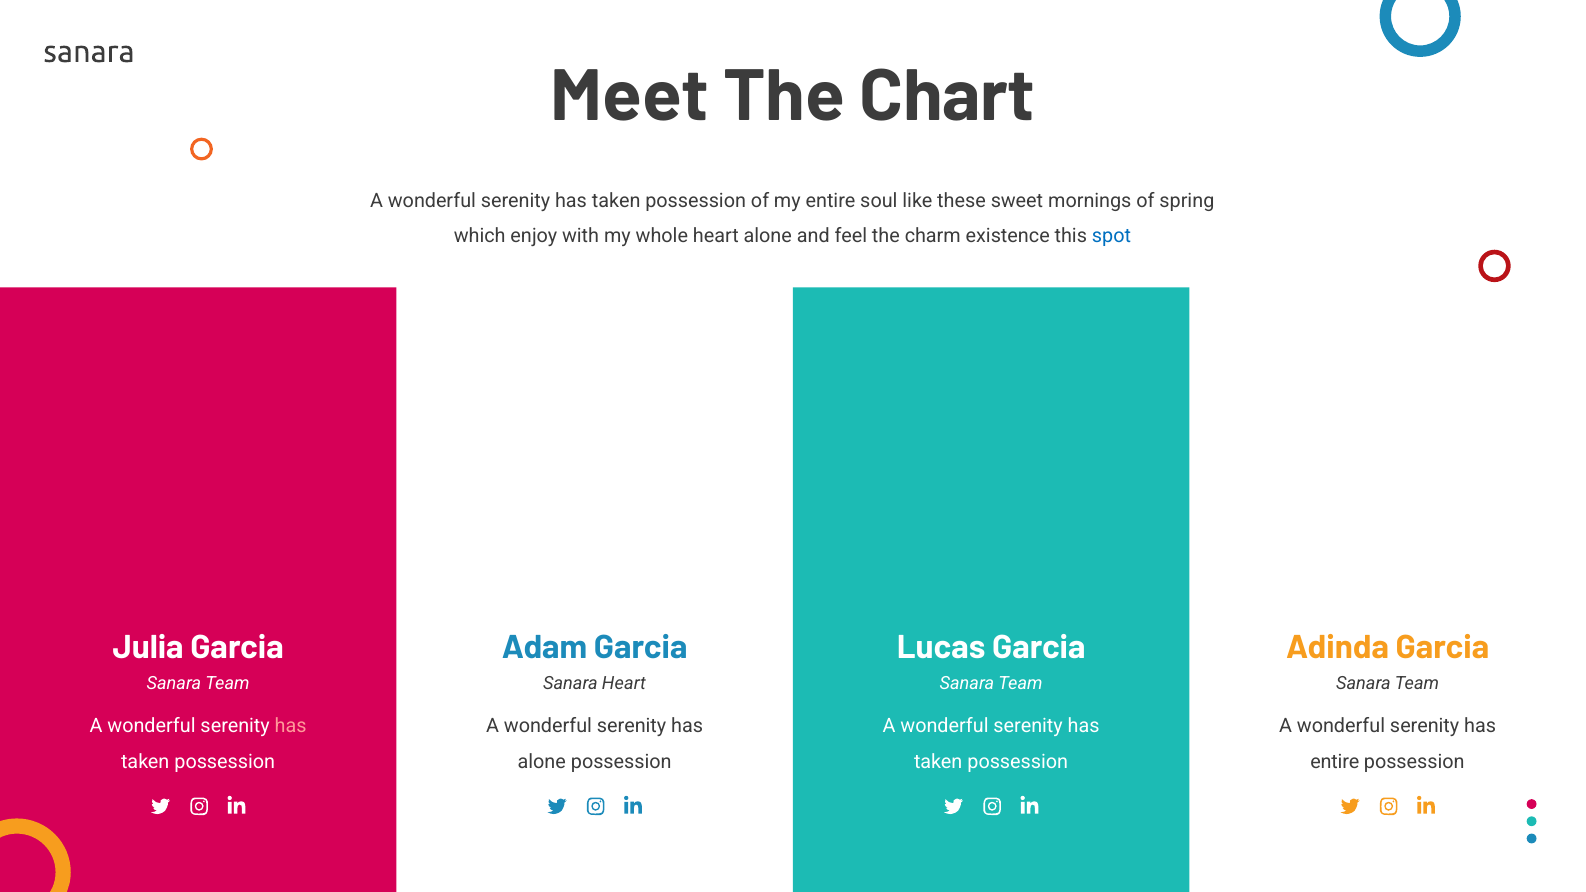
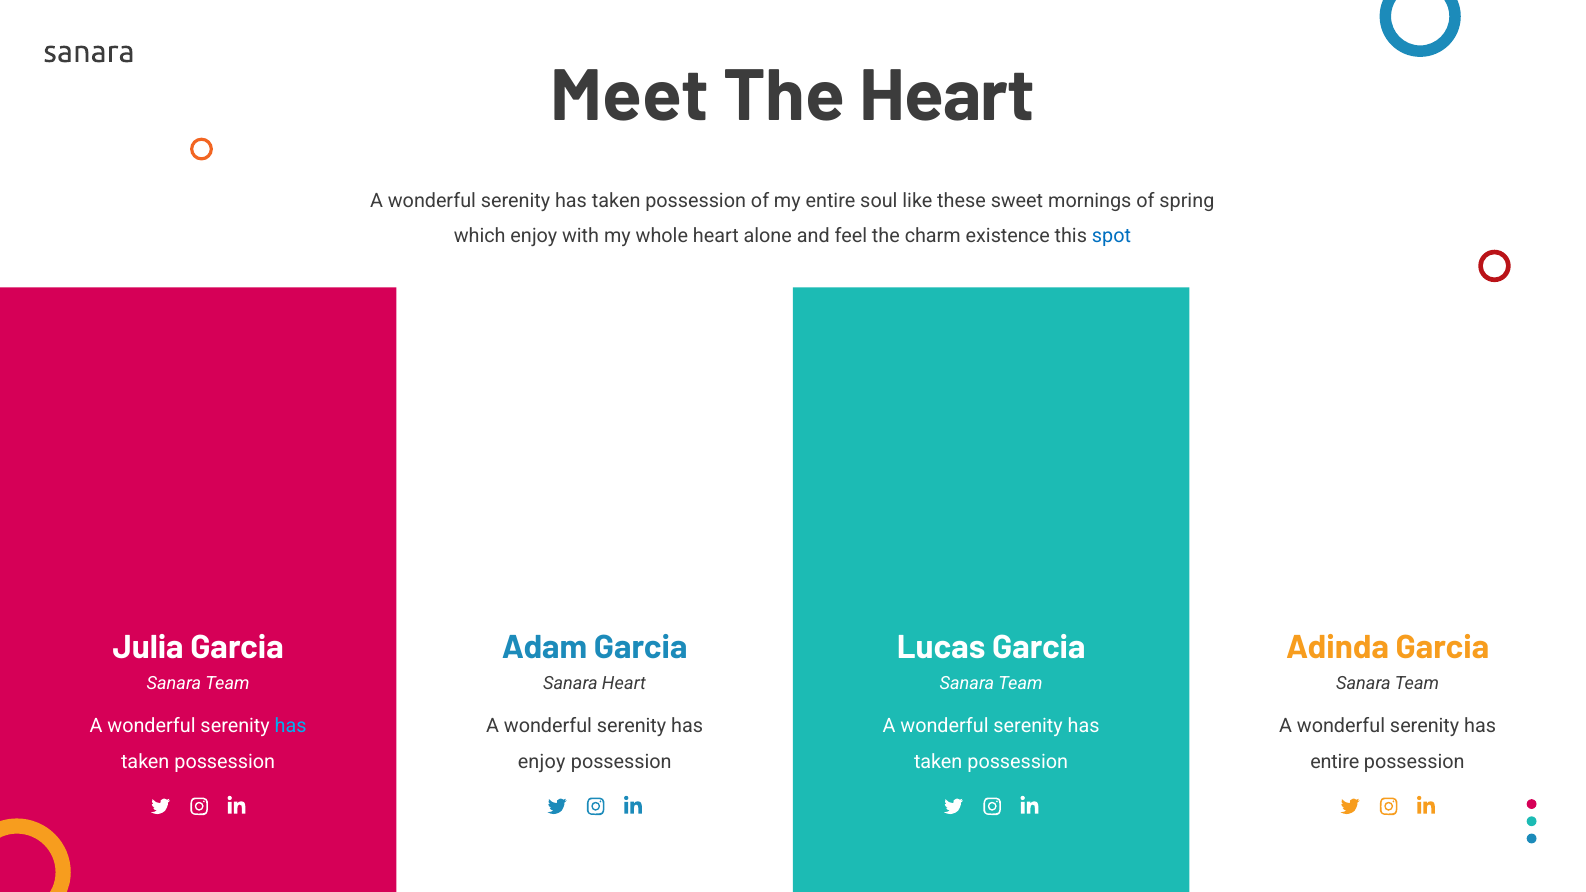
The Chart: Chart -> Heart (947, 96)
has colour: pink -> light blue (291, 726)
alone: alone -> enjoy (542, 762)
